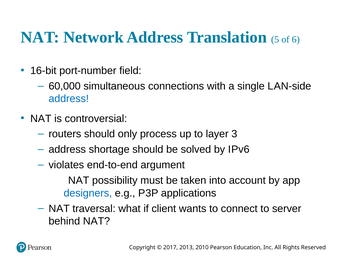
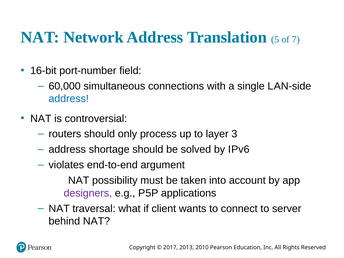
of 6: 6 -> 7 (296, 40)
designers colour: blue -> purple (88, 193)
P 3: 3 -> 5 (148, 193)
